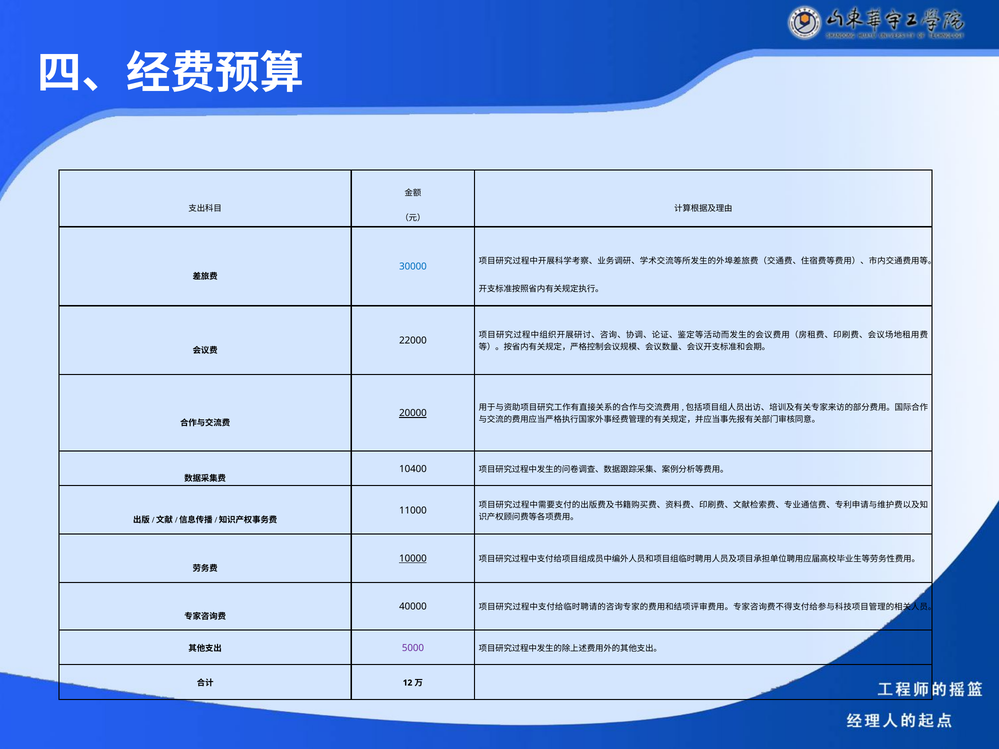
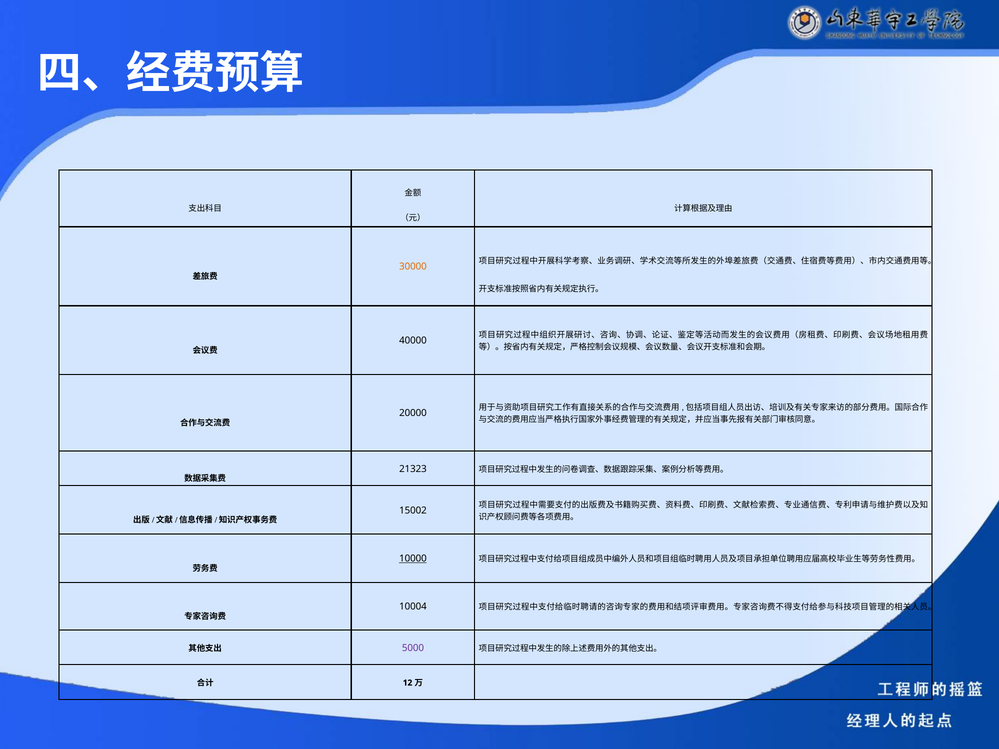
30000 colour: blue -> orange (413, 267)
22000: 22000 -> 40000 (413, 341)
20000 underline: present -> none (413, 413)
10400: 10400 -> 21323 (413, 469)
11000: 11000 -> 15002 (413, 511)
40000: 40000 -> 10004 (413, 607)
